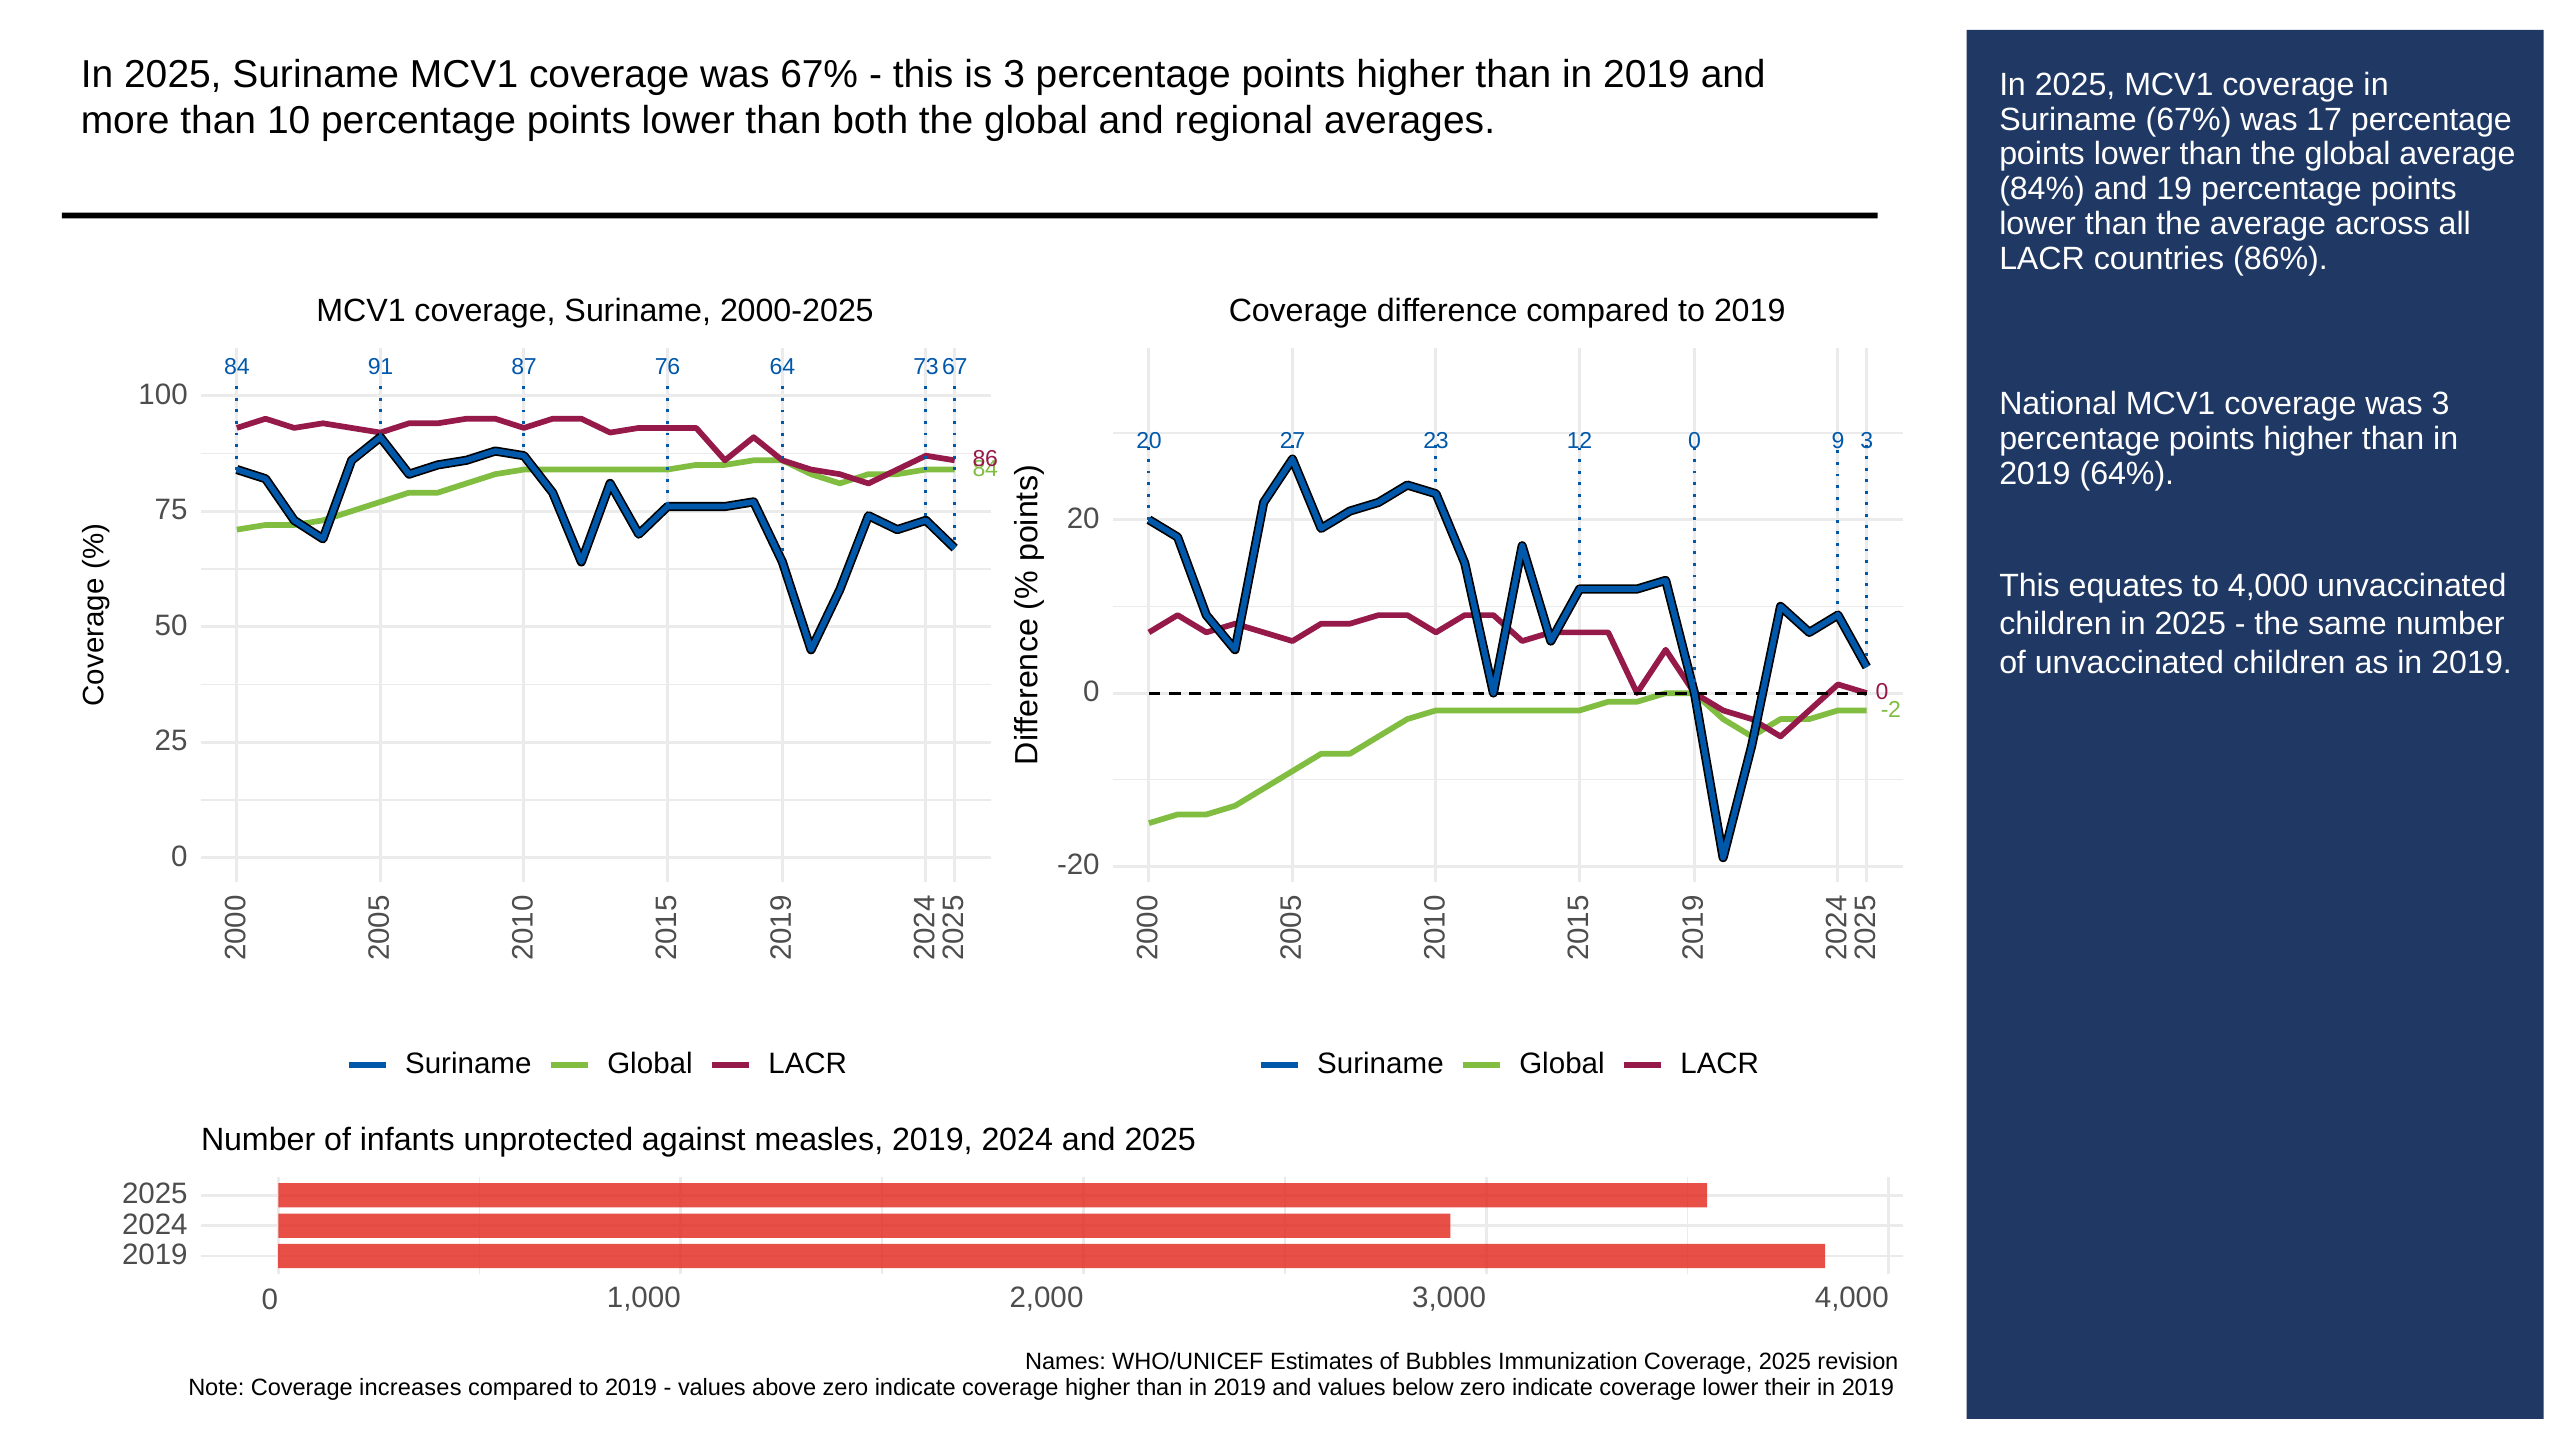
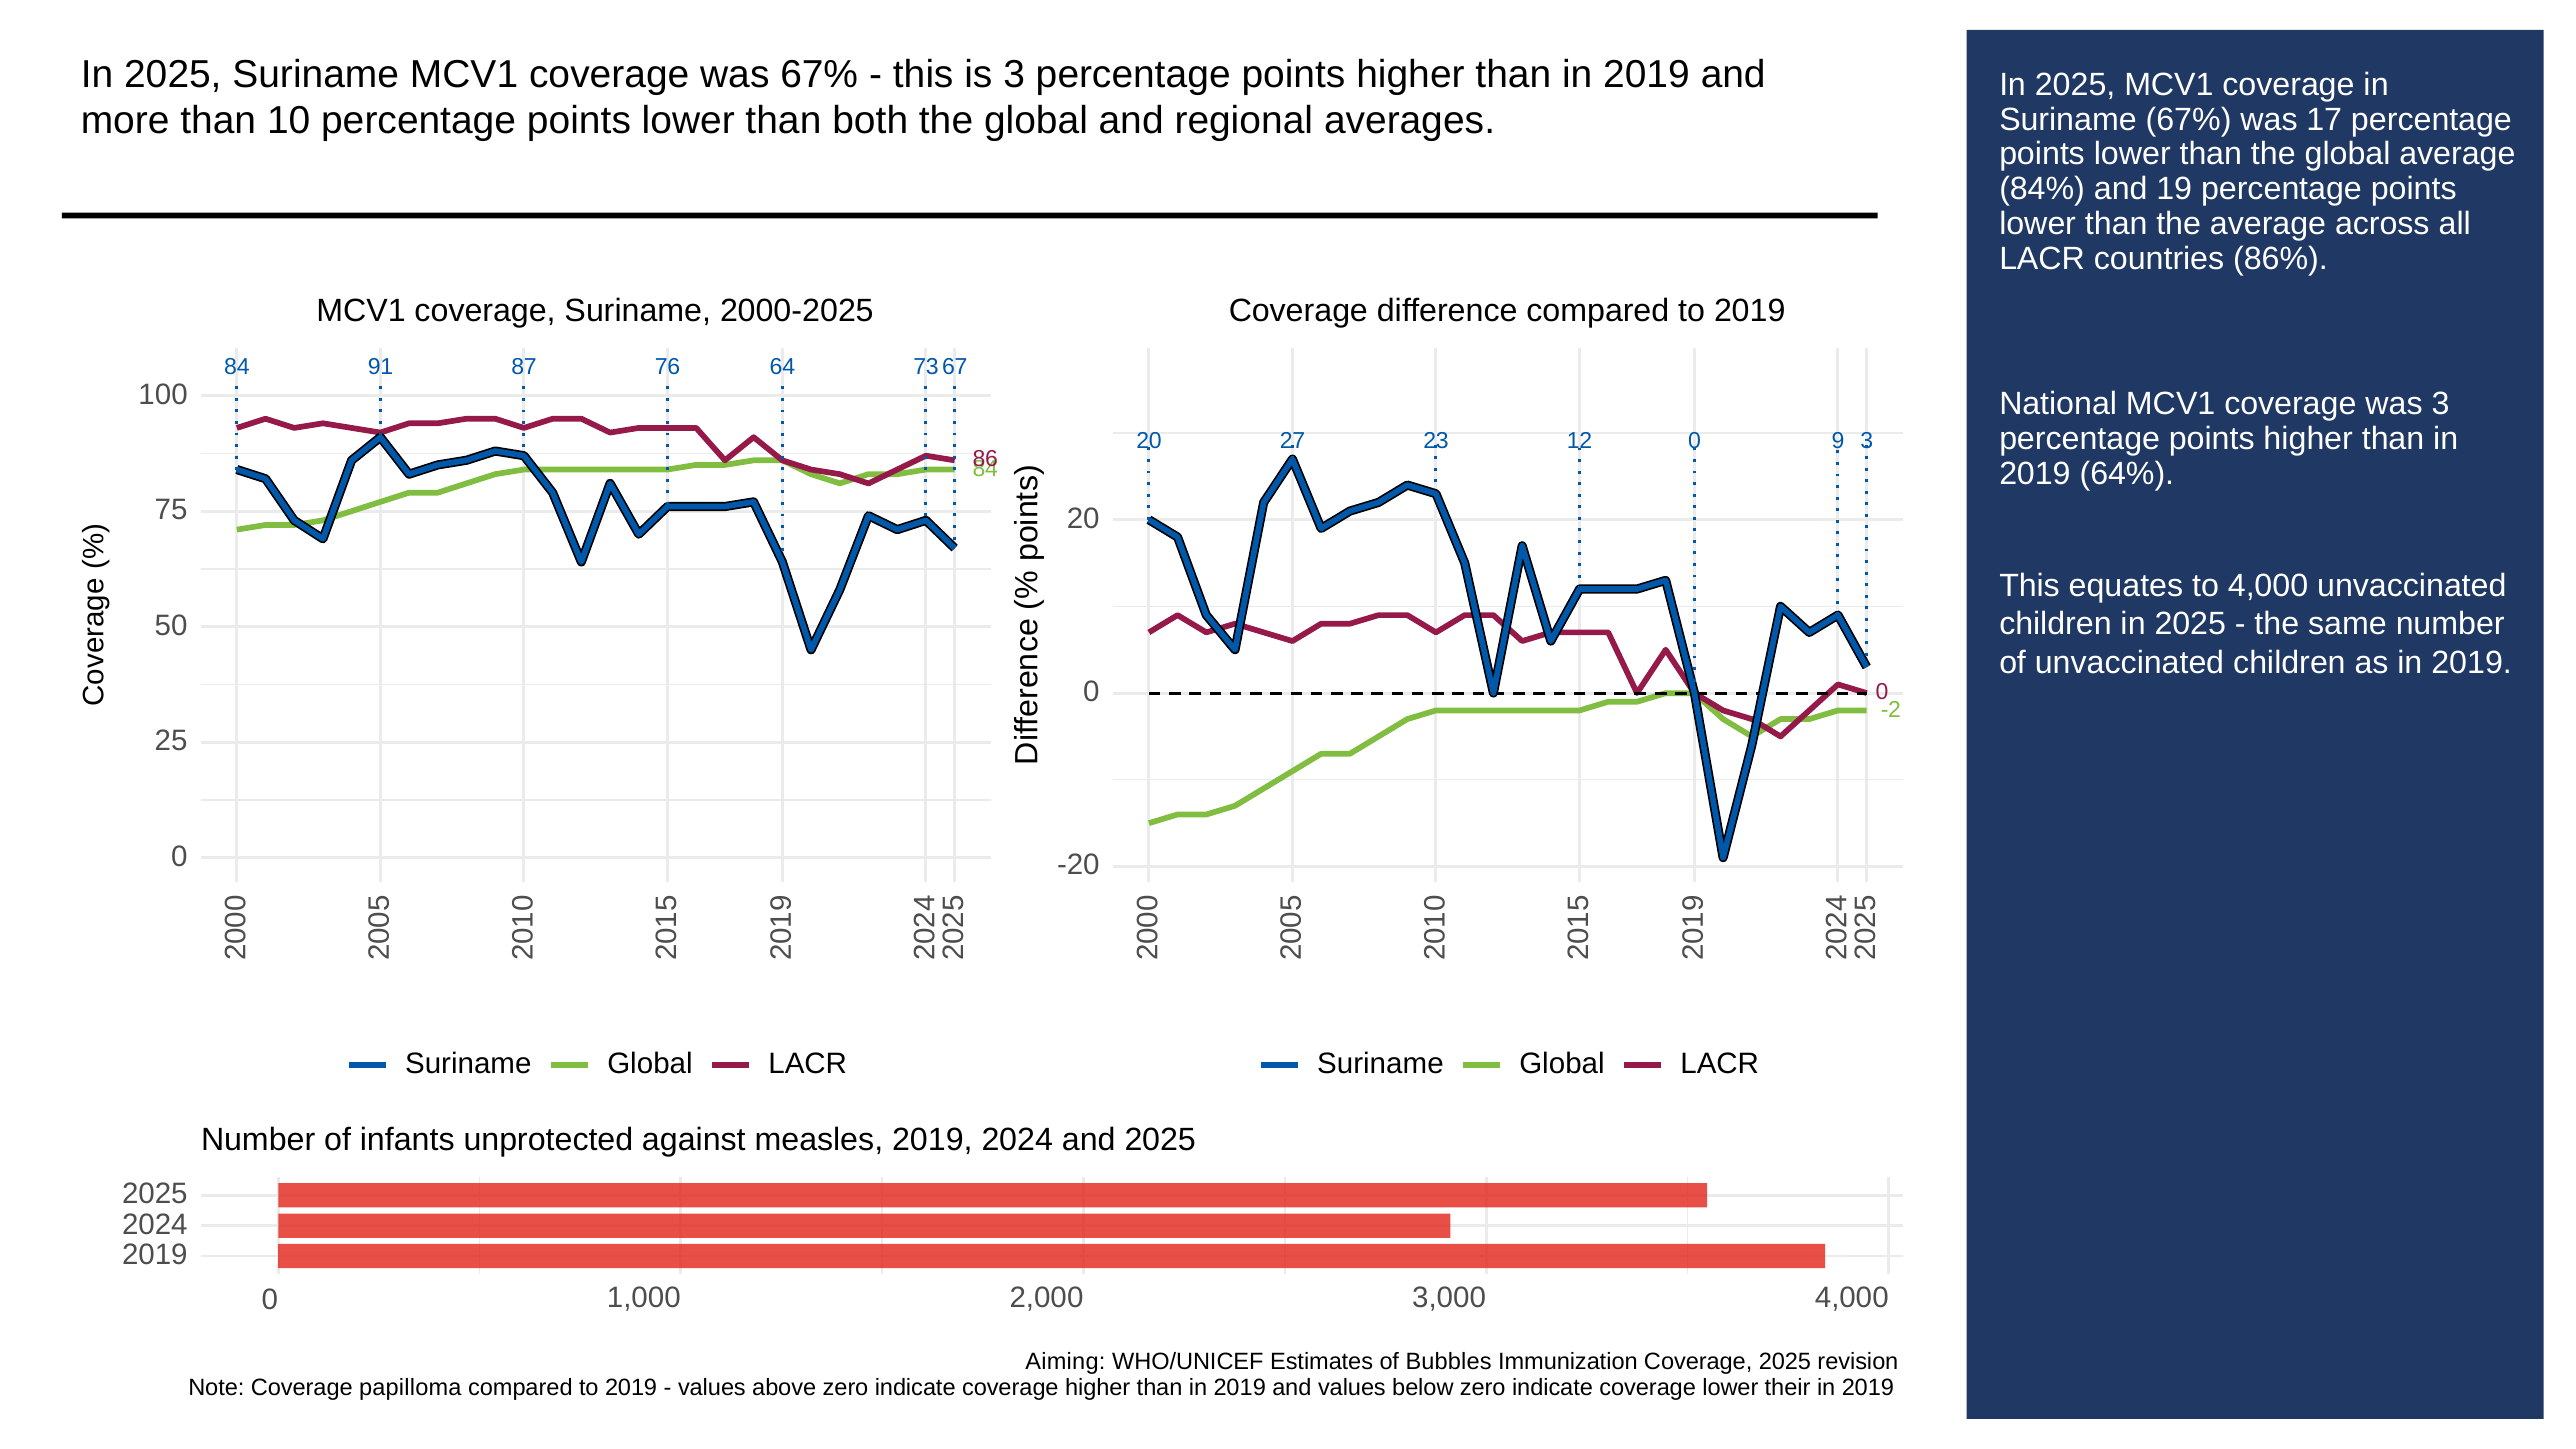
Names: Names -> Aiming (1065, 1362)
increases: increases -> papilloma (410, 1387)
